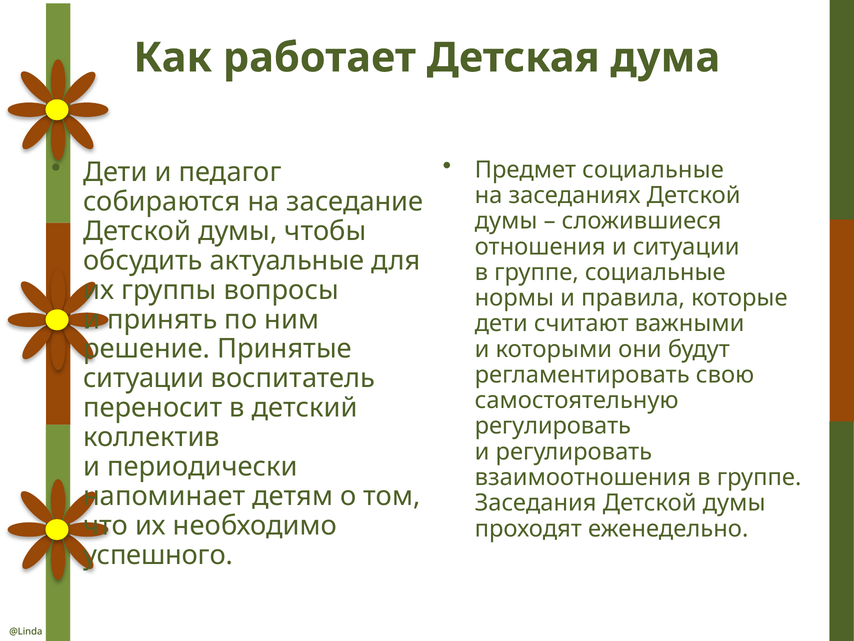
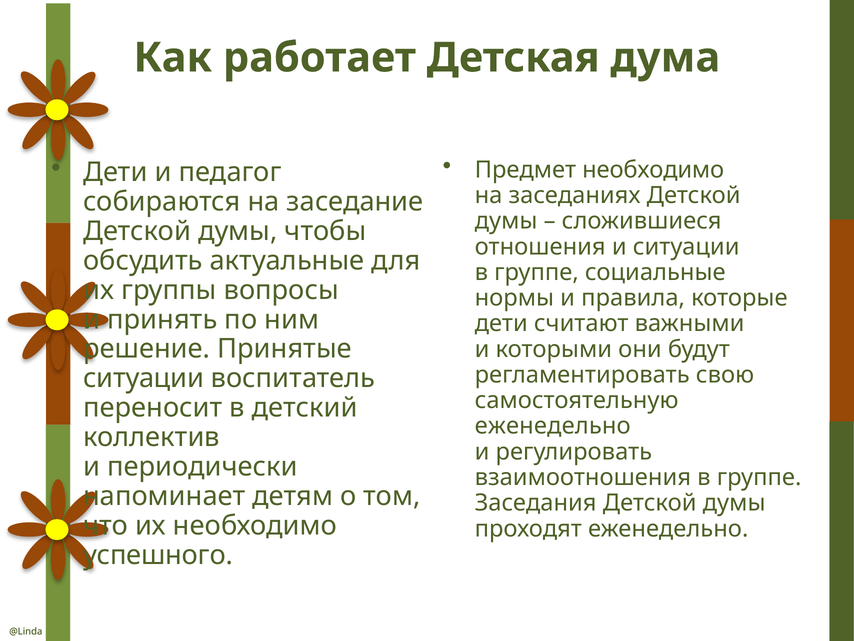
Предмет социальные: социальные -> необходимо (653, 170)
регулировать: регулировать -> еженедельно (553, 426)
